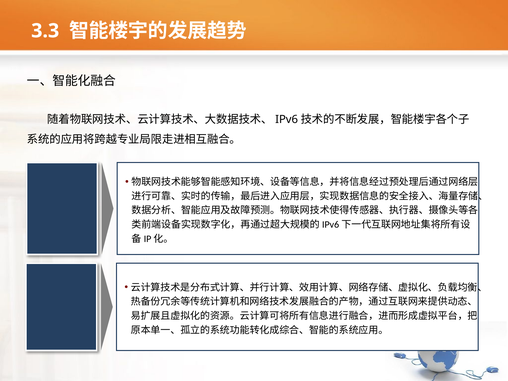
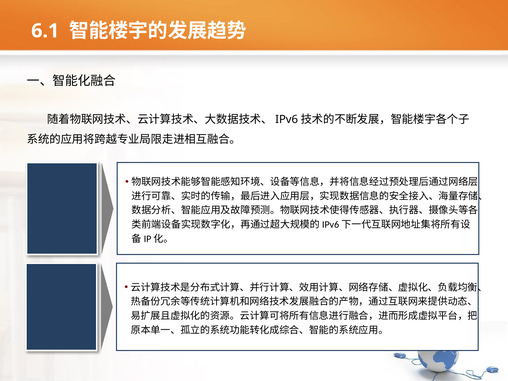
3.3: 3.3 -> 6.1 (45, 31)
